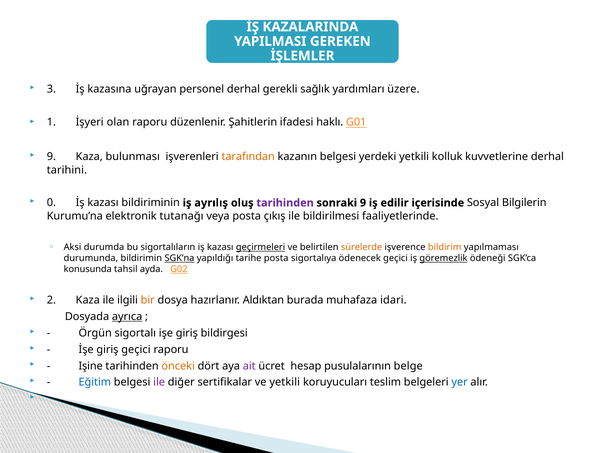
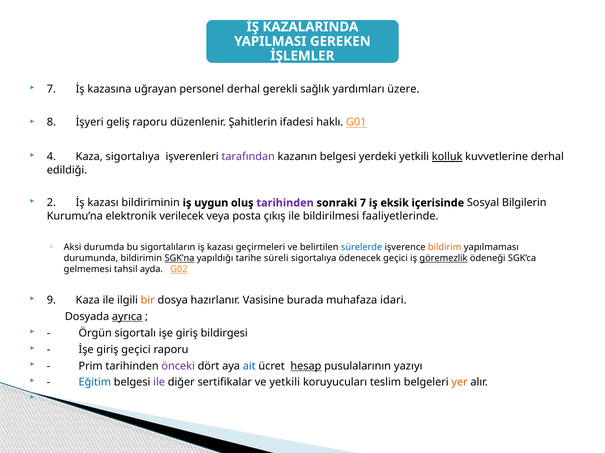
3: 3 -> 7 (51, 89)
1: 1 -> 8 (51, 122)
olan: olan -> geliş (118, 122)
9: 9 -> 4 (51, 157)
Kaza bulunması: bulunması -> sigortalıya (133, 157)
tarafından colour: orange -> purple (248, 157)
kolluk underline: none -> present (447, 157)
tarihini: tarihini -> edildiği (67, 170)
0: 0 -> 2 (51, 203)
ayrılış: ayrılış -> uygun (211, 203)
sonraki 9: 9 -> 7 (363, 203)
edilir: edilir -> eksik (395, 203)
tutanağı: tutanağı -> verilecek (182, 216)
geçirmeleri underline: present -> none (261, 248)
sürelerde colour: orange -> blue (362, 248)
tarihe posta: posta -> süreli (276, 259)
konusunda: konusunda -> gelmemesi (88, 270)
2: 2 -> 9 (51, 301)
Aldıktan: Aldıktan -> Vasisine (263, 301)
Işine: Işine -> Prim (91, 367)
önceki colour: orange -> purple (178, 367)
ait colour: purple -> blue (249, 367)
hesap underline: none -> present (306, 367)
belge: belge -> yazıyı (408, 367)
yer colour: blue -> orange (460, 383)
